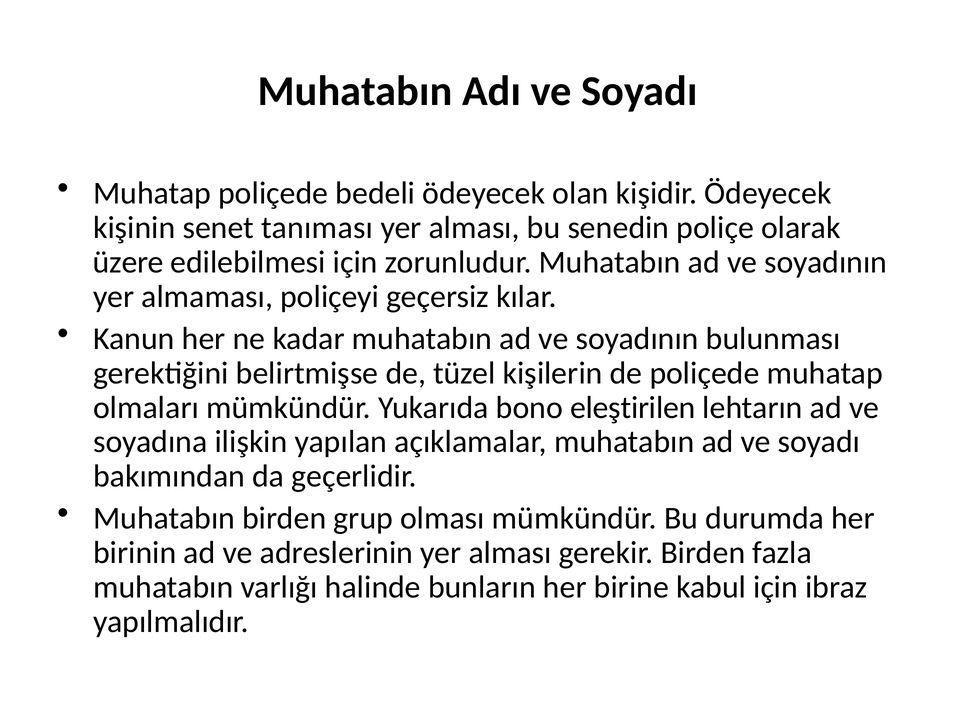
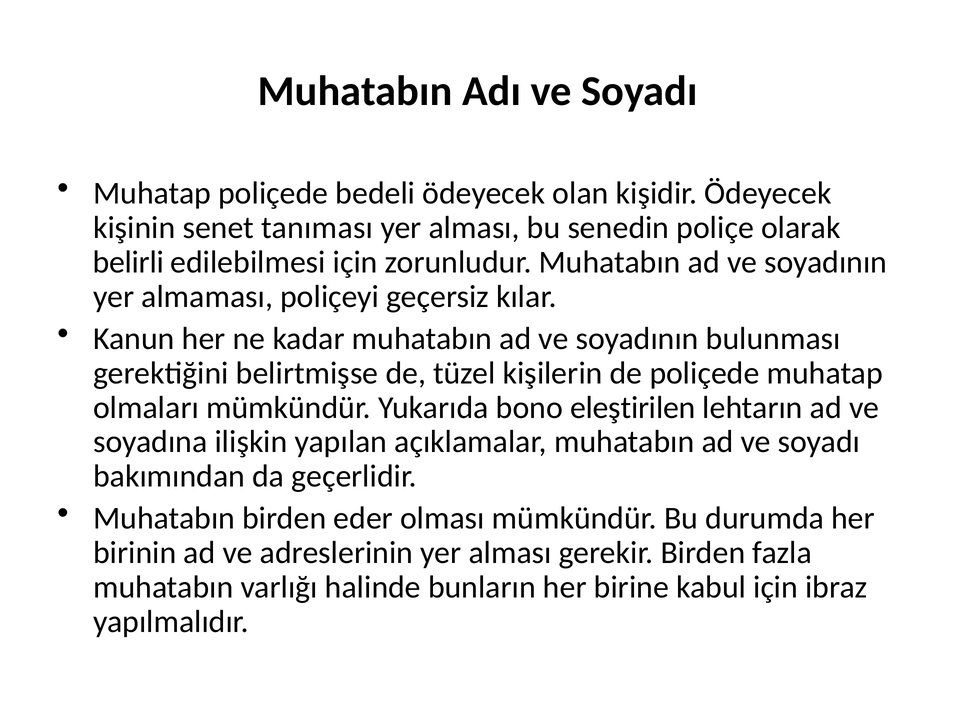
üzere: üzere -> belirli (128, 262)
grup: grup -> eder (363, 518)
